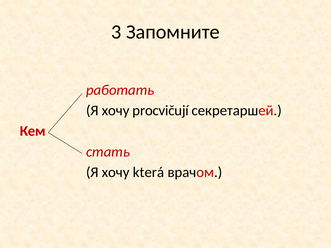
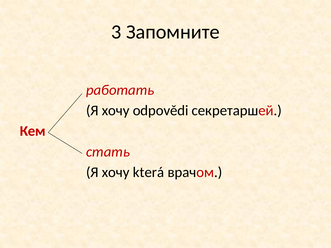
procvičují: procvičují -> odpovědi (161, 111)
